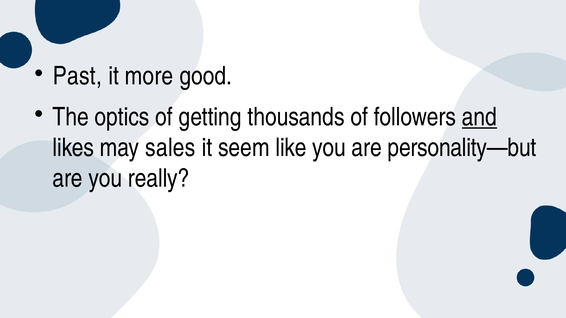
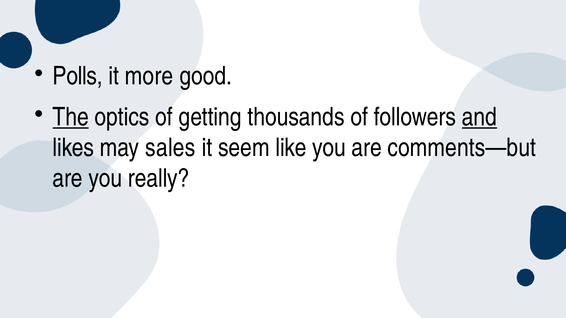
Past: Past -> Polls (78, 76)
The underline: none -> present (71, 117)
personality—but: personality—but -> comments—but (462, 148)
